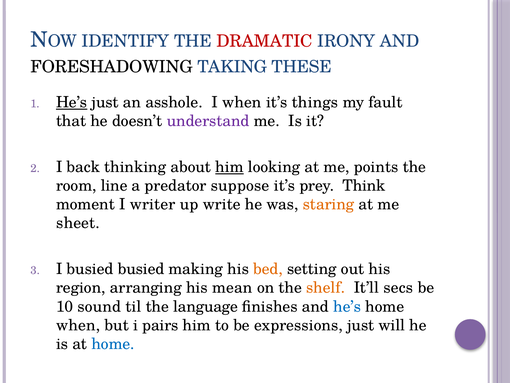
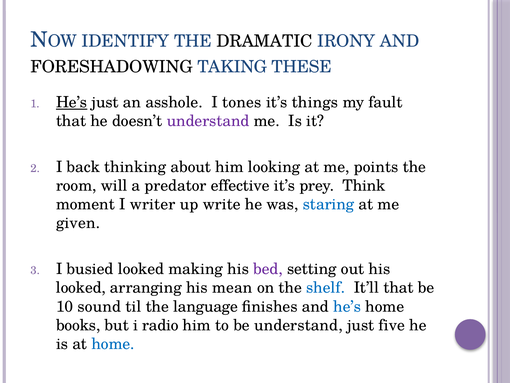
DRAMATIC colour: red -> black (264, 41)
I when: when -> tones (242, 102)
him underline: present -> none (229, 167)
line: line -> will (114, 185)
suppose: suppose -> effective (240, 185)
staring colour: orange -> blue (329, 204)
sheet: sheet -> given (78, 223)
busied busied: busied -> looked (141, 269)
bed colour: orange -> purple (268, 269)
region: region -> looked (81, 287)
shelf colour: orange -> blue (326, 287)
It’ll secs: secs -> that (398, 287)
when: when -> books (78, 325)
pairs: pairs -> radio (160, 325)
be expressions: expressions -> understand (298, 325)
will: will -> five (392, 325)
